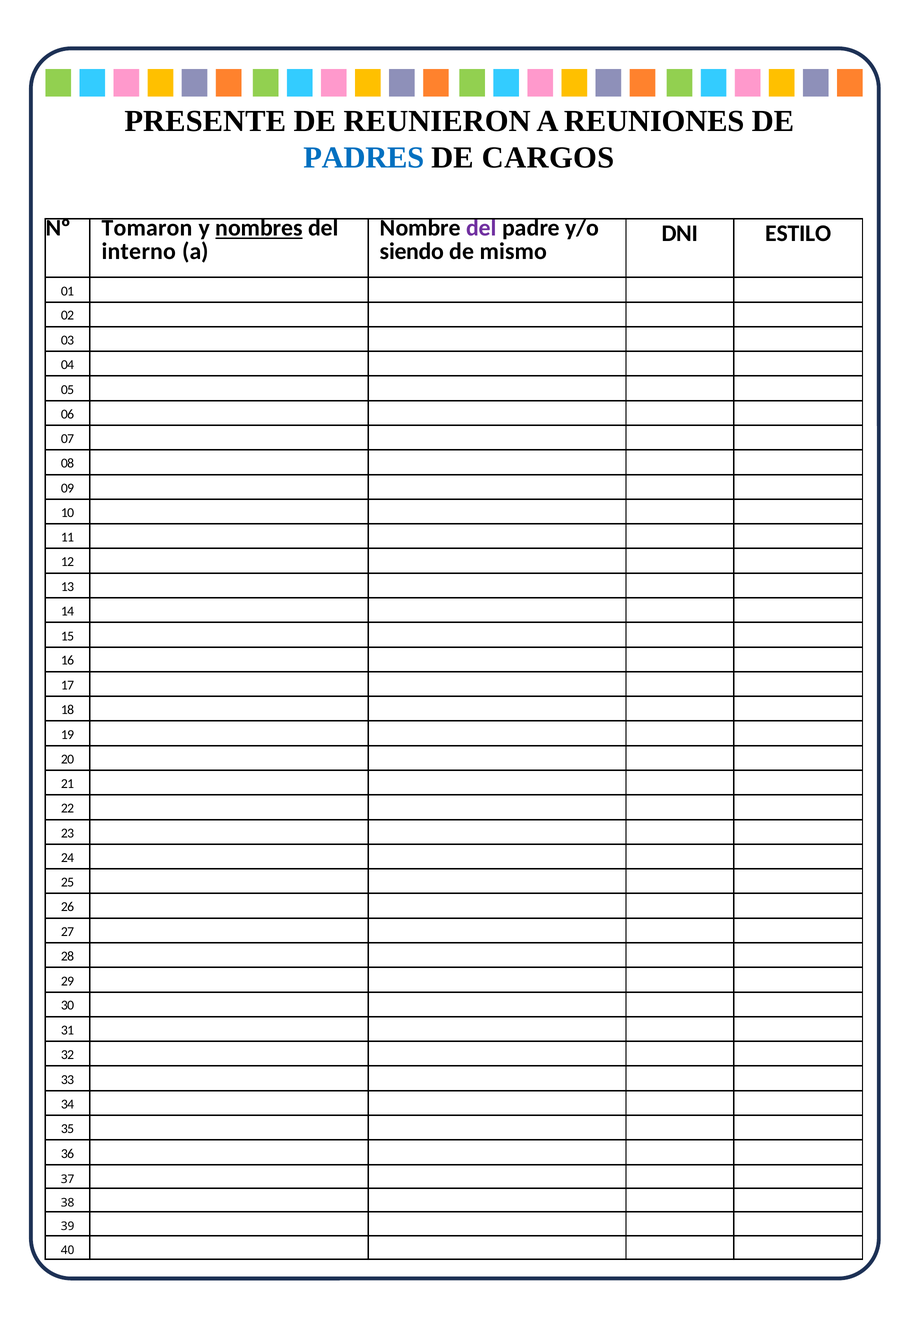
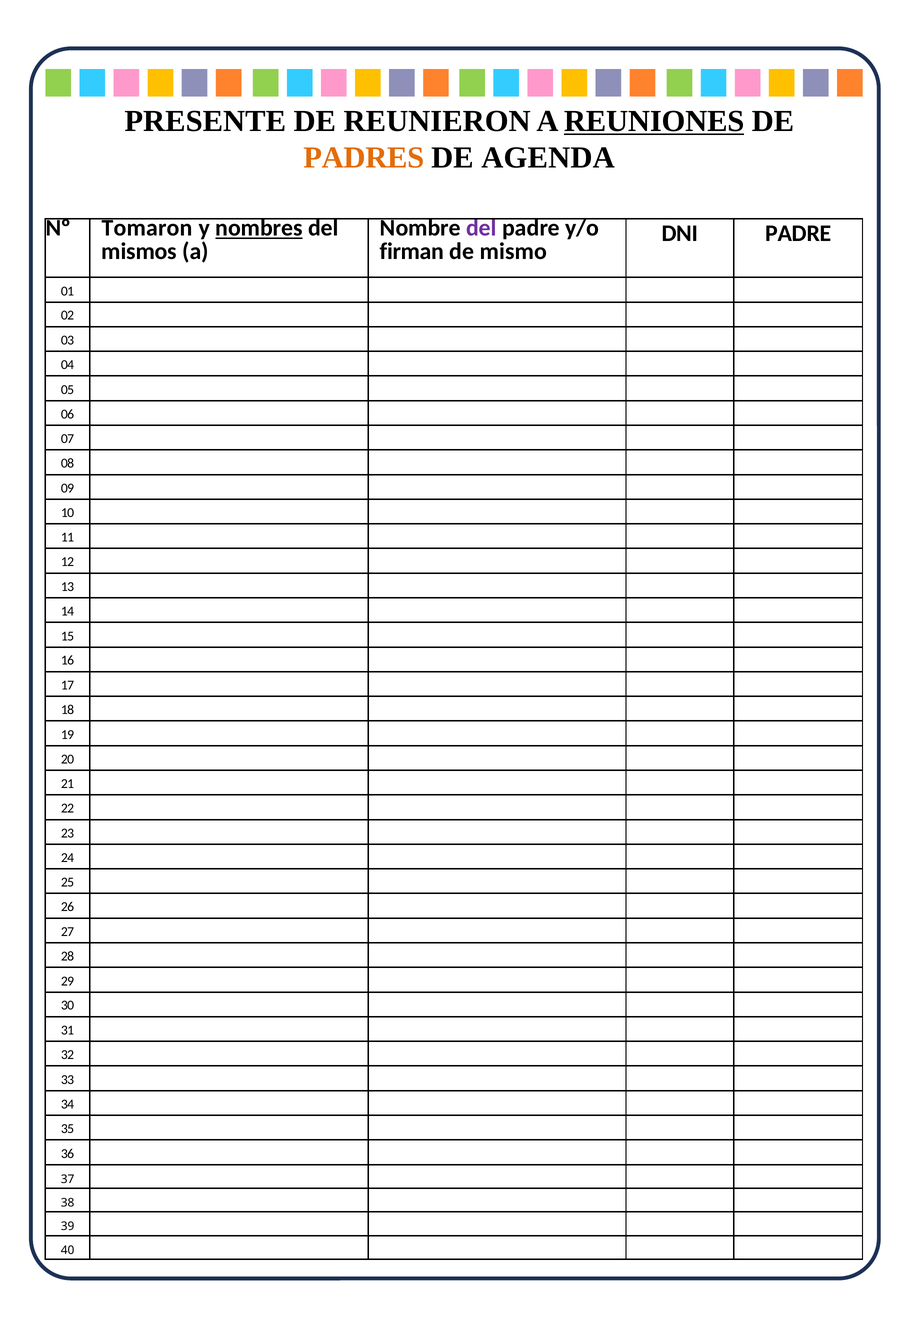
REUNIONES underline: none -> present (654, 121)
PADRES colour: blue -> orange (364, 158)
CARGOS: CARGOS -> AGENDA (548, 158)
DNI ESTILO: ESTILO -> PADRE (798, 234)
interno: interno -> mismos (139, 252)
siendo: siendo -> firman (412, 252)
